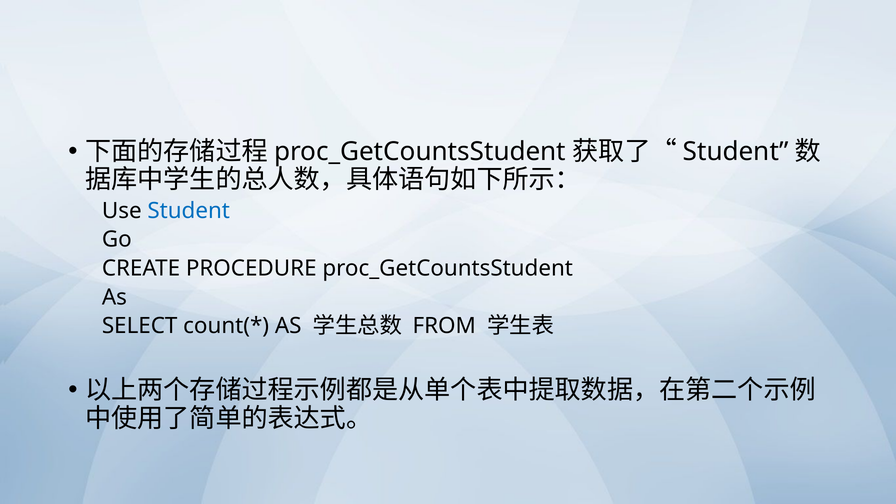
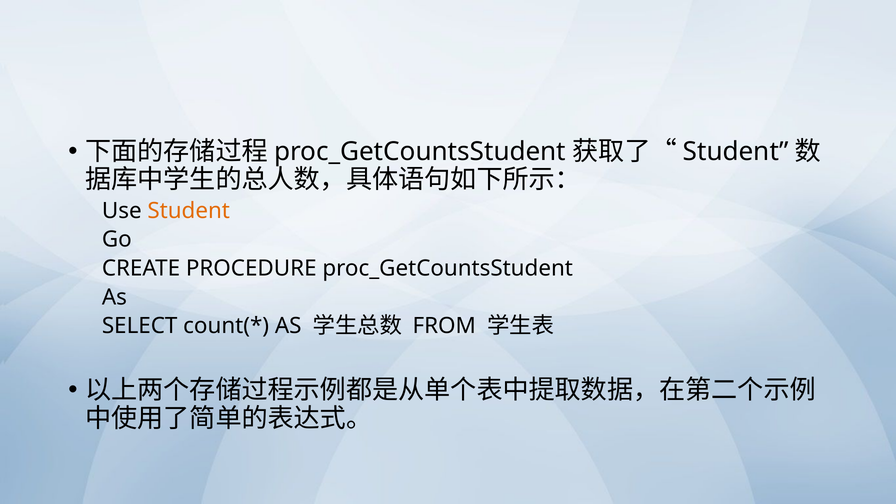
Student colour: blue -> orange (189, 211)
